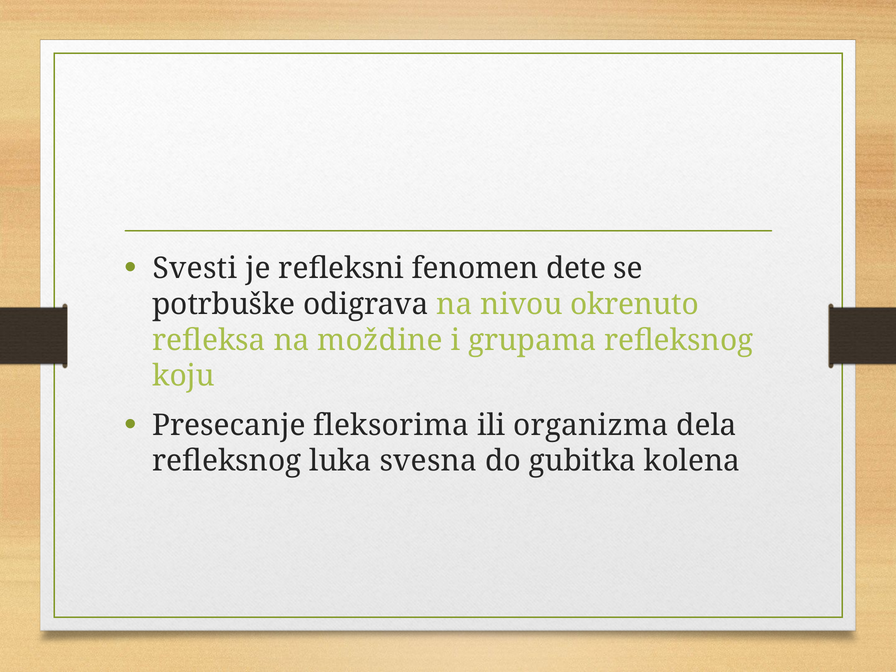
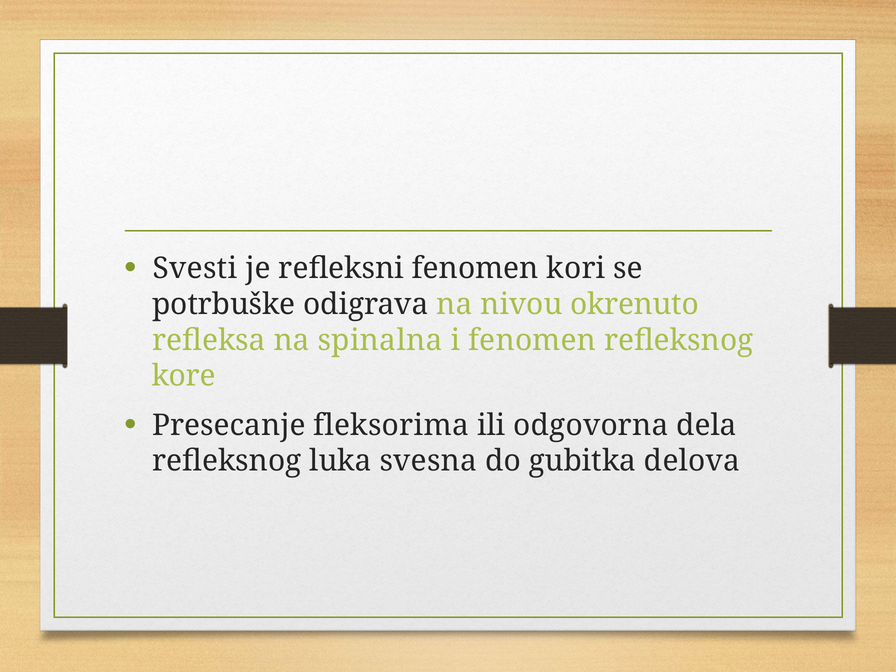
dete: dete -> kori (576, 269)
moždine: moždine -> spinalna (380, 340)
i grupama: grupama -> fenomen (532, 340)
koju: koju -> kore (184, 376)
organizma: organizma -> odgovorna (591, 425)
kolena: kolena -> delova (692, 461)
